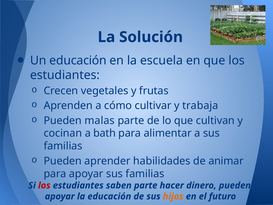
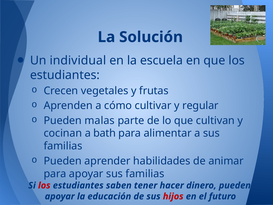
Un educación: educación -> individual (78, 60)
trabaja: trabaja -> regular (200, 106)
saben parte: parte -> tener (146, 185)
hijos colour: orange -> red (173, 196)
